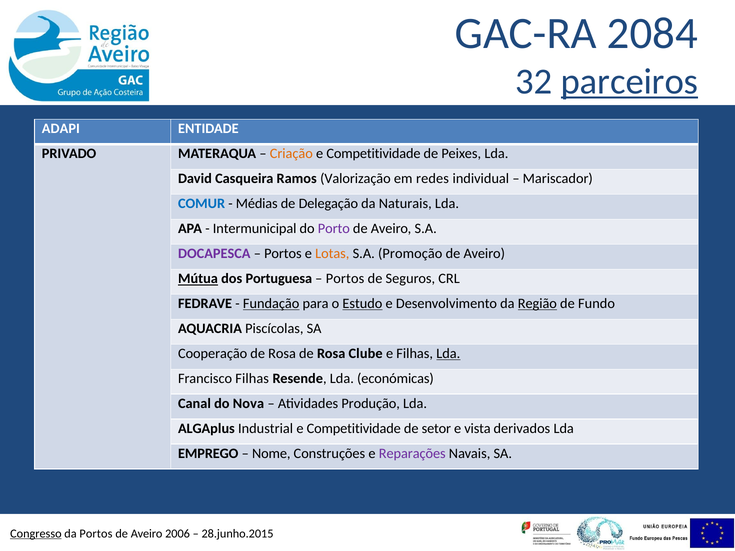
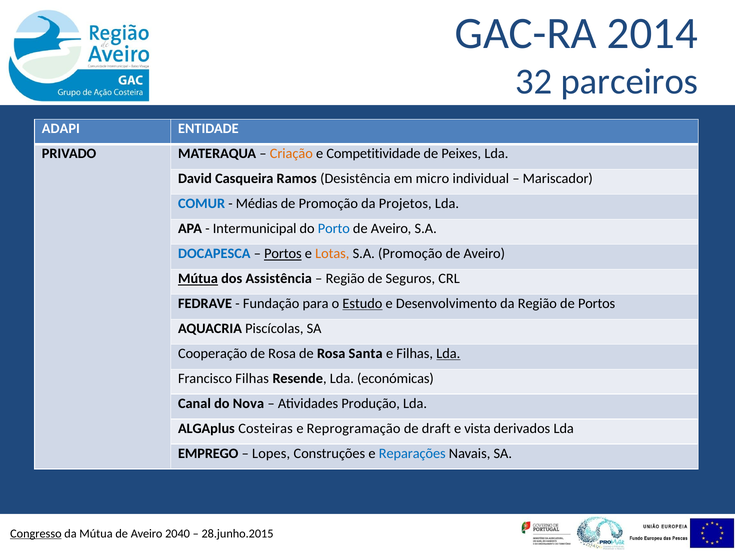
2084: 2084 -> 2014 (652, 33)
parceiros underline: present -> none (630, 82)
Valorização: Valorização -> Desistência (355, 179)
redes: redes -> micro (432, 179)
de Delegação: Delegação -> Promoção (328, 204)
Naturais: Naturais -> Projetos (405, 204)
Porto colour: purple -> blue (334, 229)
DOCAPESCA colour: purple -> blue (214, 254)
Portos underline: none -> present (283, 254)
Portuguesa: Portuguesa -> Assistência (279, 279)
Portos: Portos -> Região (345, 279)
Fundação underline: present -> none (271, 304)
Região underline: present -> none (537, 304)
de Fundo: Fundo -> Portos (597, 304)
Clube: Clube -> Santa (366, 354)
Industrial: Industrial -> Costeiras (266, 429)
Competitividade: Competitividade -> Reprogramação (354, 429)
setor: setor -> draft (436, 429)
Nome: Nome -> Lopes (271, 454)
Reparações colour: purple -> blue (412, 454)
da Portos: Portos -> Mútua (96, 534)
2006: 2006 -> 2040 (178, 534)
